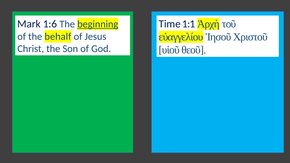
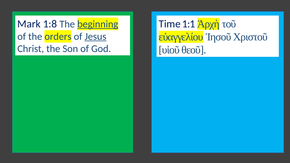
1:6: 1:6 -> 1:8 (50, 24)
behalf: behalf -> orders (58, 37)
Jesus underline: none -> present (96, 37)
